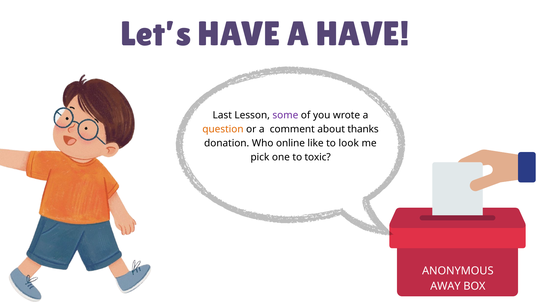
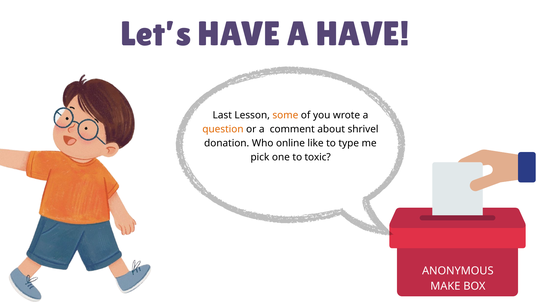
some colour: purple -> orange (285, 115)
thanks: thanks -> shrivel (363, 129)
look: look -> type (349, 143)
AWAY: AWAY -> MAKE (445, 286)
